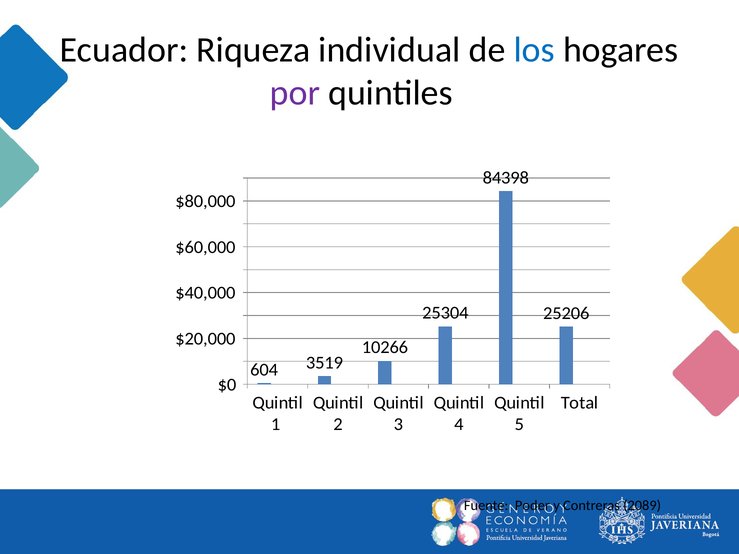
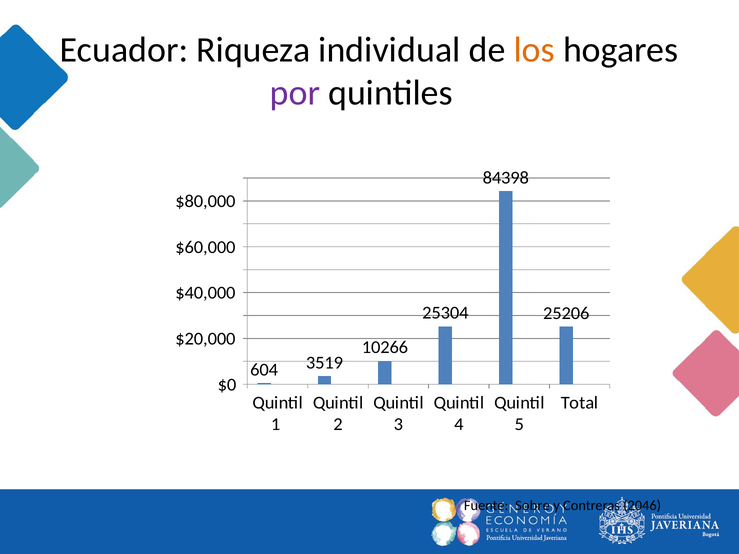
los colour: blue -> orange (534, 50)
Poder: Poder -> Sobre (532, 506)
2089: 2089 -> 2046 (642, 506)
